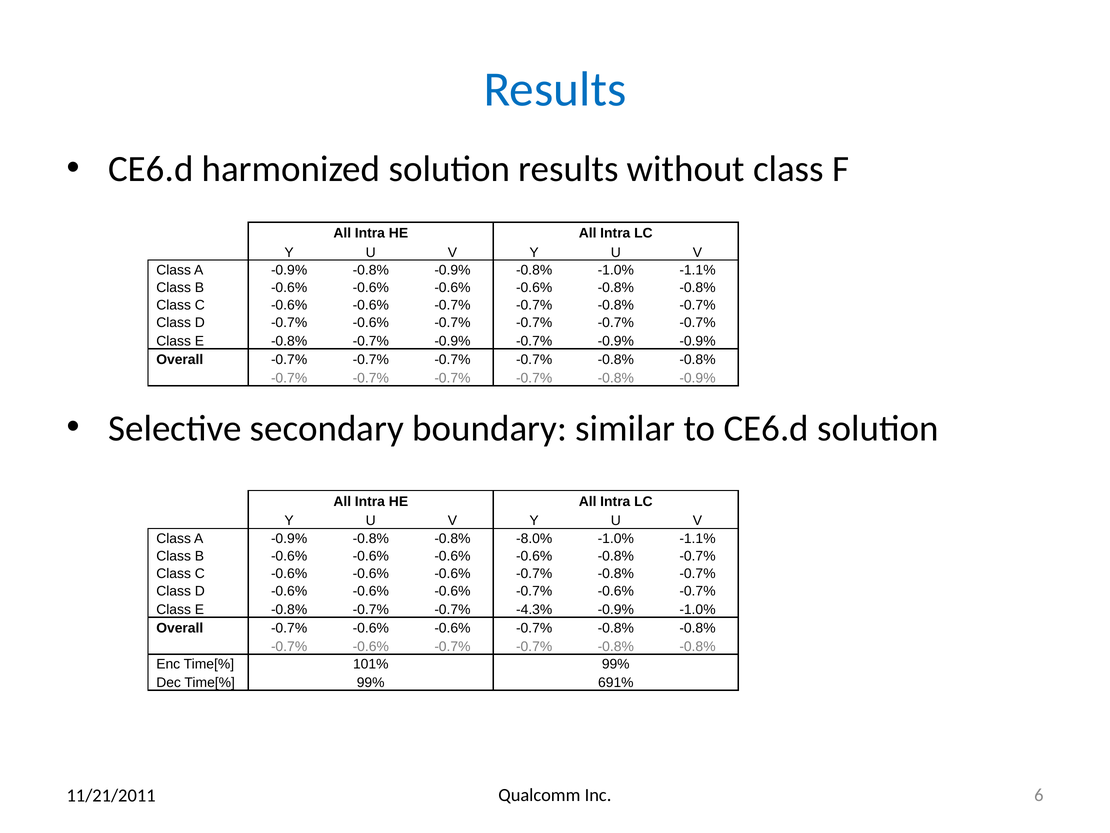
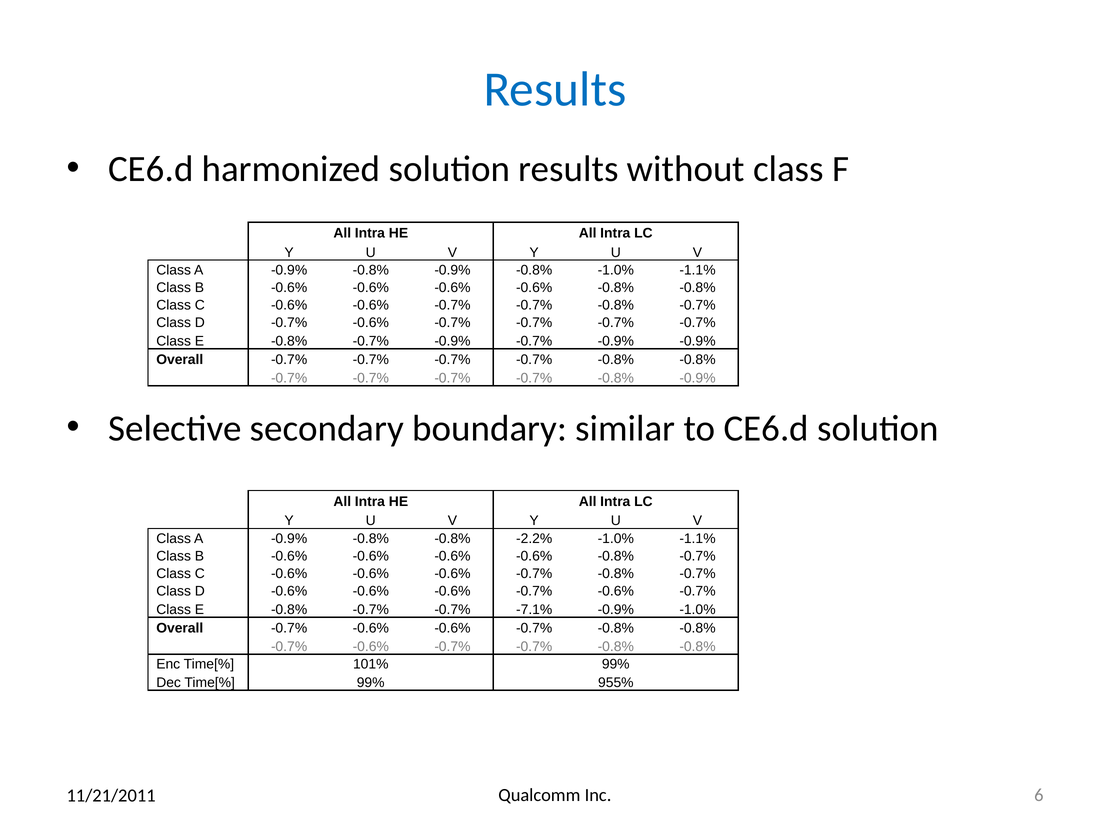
-8.0%: -8.0% -> -2.2% (534, 538)
-4.3%: -4.3% -> -7.1% (534, 609)
691%: 691% -> 955% (616, 682)
